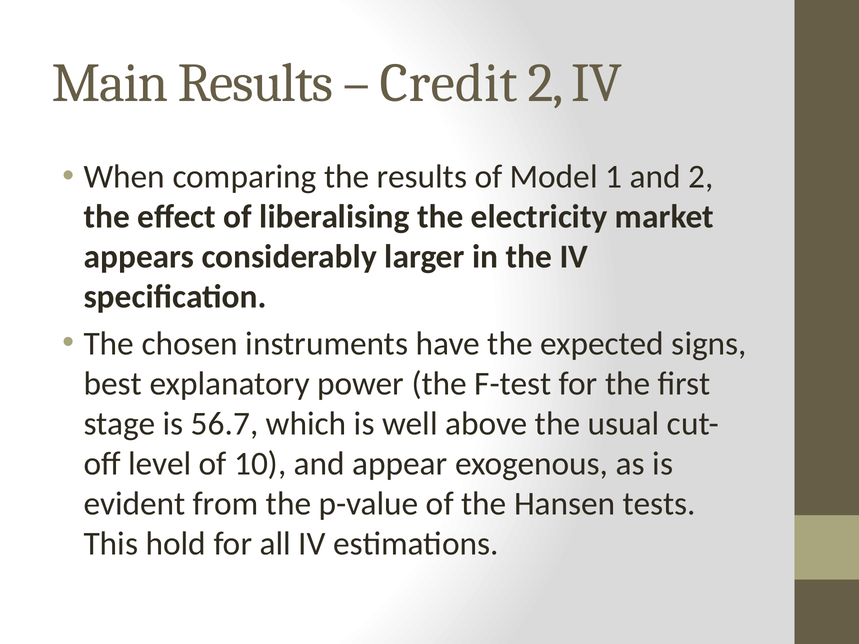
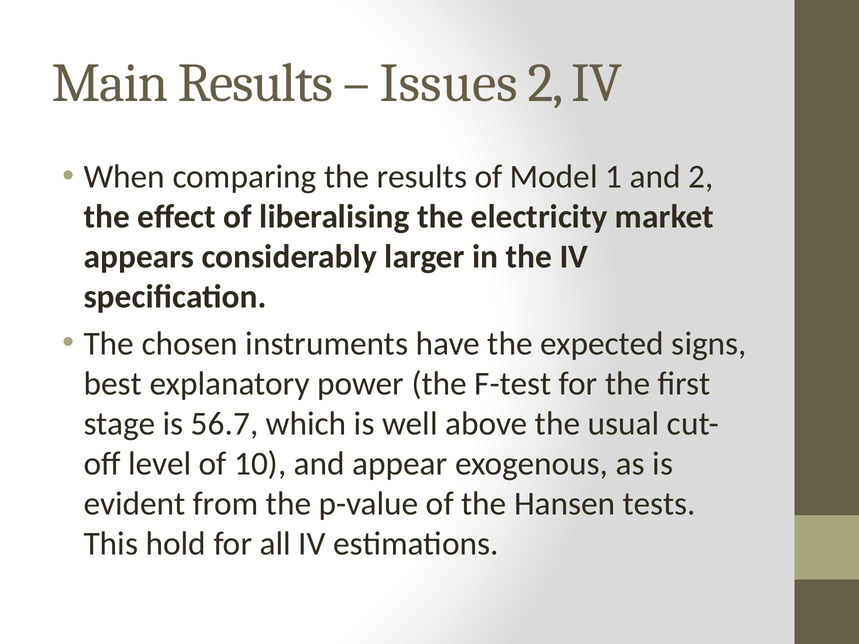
Credit: Credit -> Issues (449, 83)
